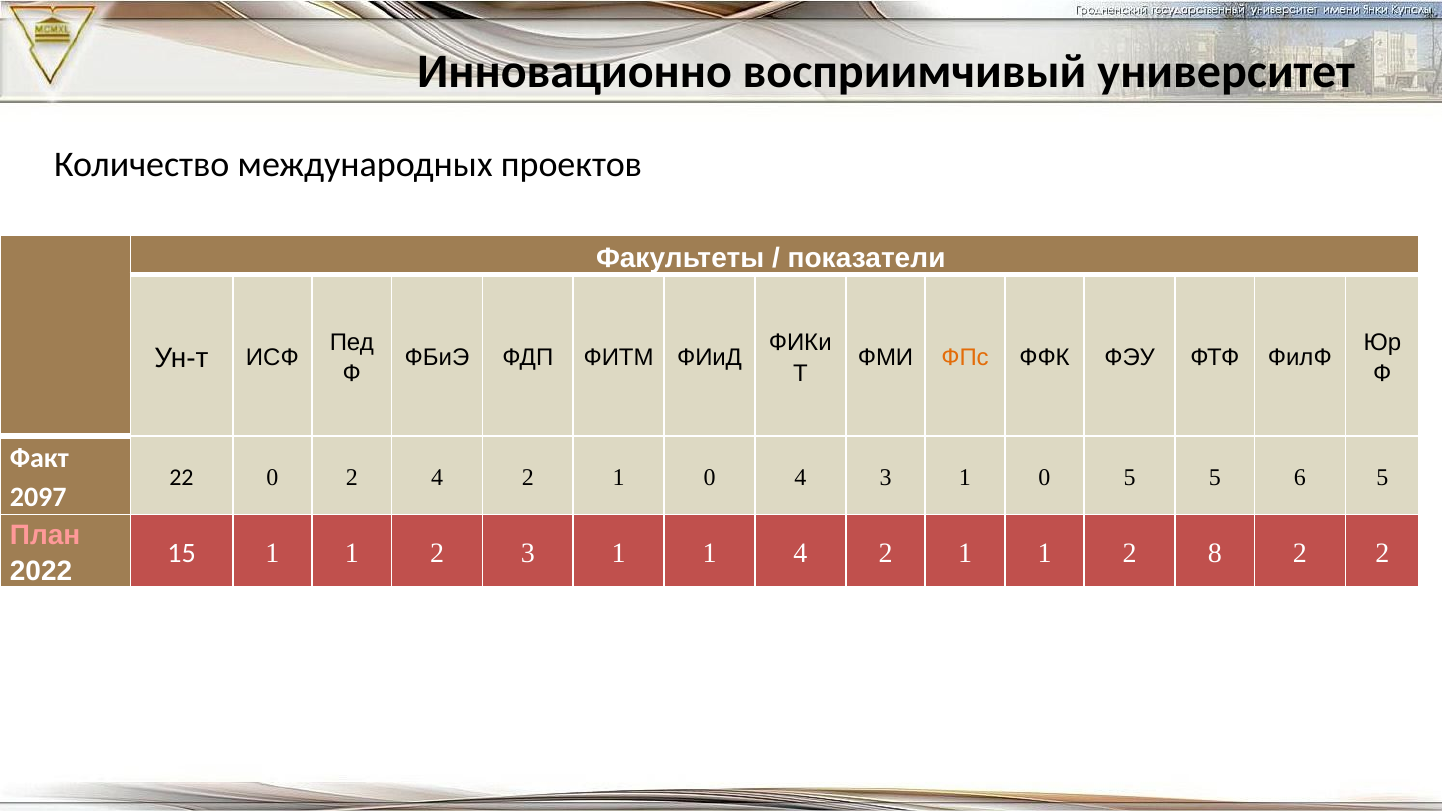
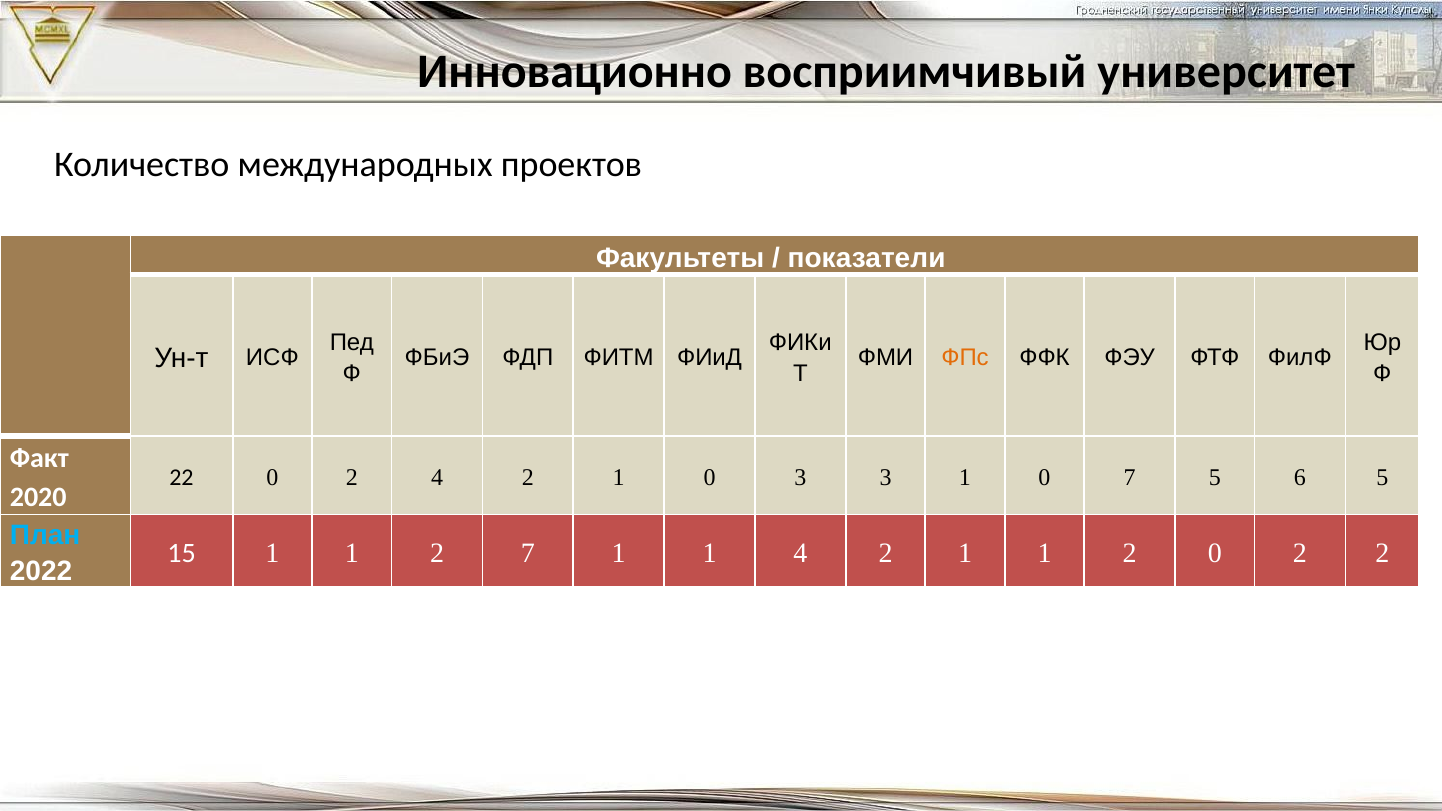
0 4: 4 -> 3 (800, 477)
0 5: 5 -> 7 (1130, 477)
2097: 2097 -> 2020 (38, 498)
План colour: pink -> light blue (45, 536)
2 3: 3 -> 7 (528, 553)
2 8: 8 -> 0 (1215, 553)
